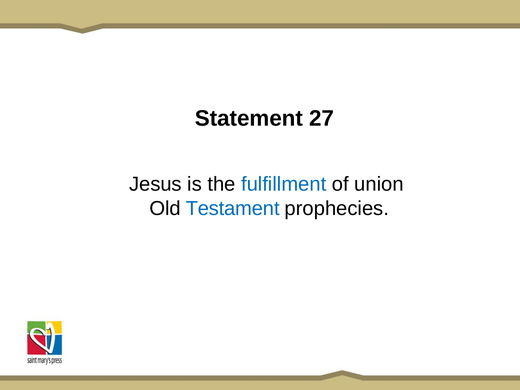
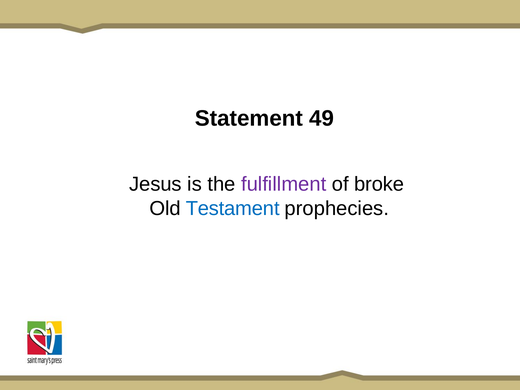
27: 27 -> 49 (321, 119)
fulfillment colour: blue -> purple (284, 184)
union: union -> broke (379, 184)
